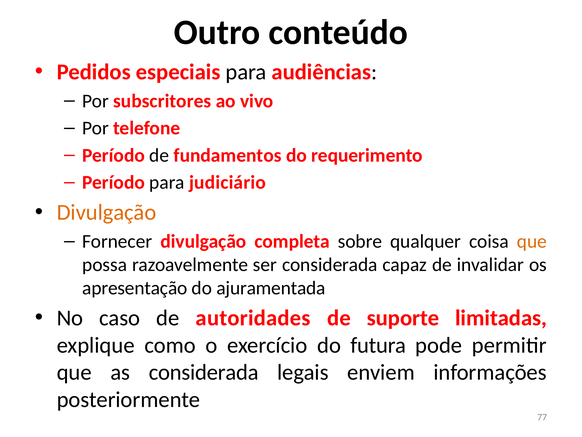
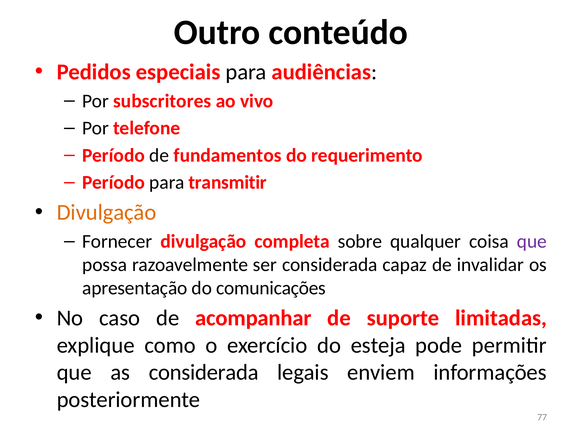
judiciário: judiciário -> transmitir (228, 182)
que colour: orange -> purple (532, 241)
ajuramentada: ajuramentada -> comunicações (271, 288)
autoridades: autoridades -> acompanhar (253, 318)
futura: futura -> esteja (378, 345)
